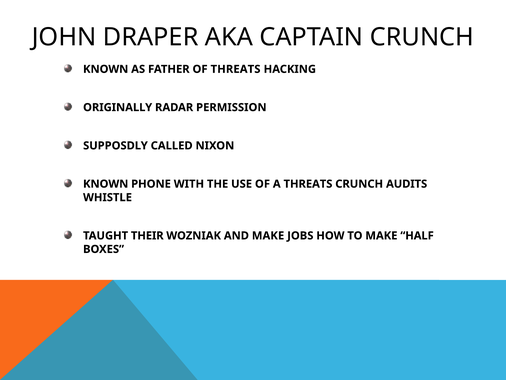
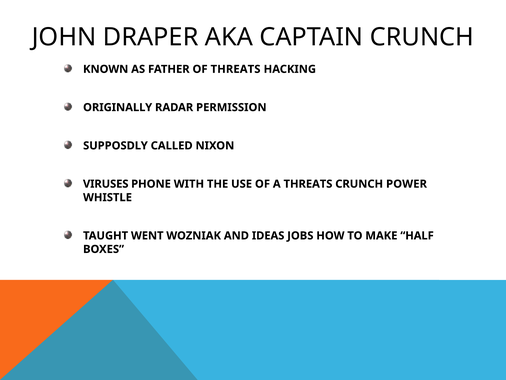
KNOWN: KNOWN -> VIRUSES (106, 184)
AUDITS: AUDITS -> POWER (407, 184)
THEIR: THEIR -> WENT (147, 235)
AND MAKE: MAKE -> IDEAS (268, 235)
